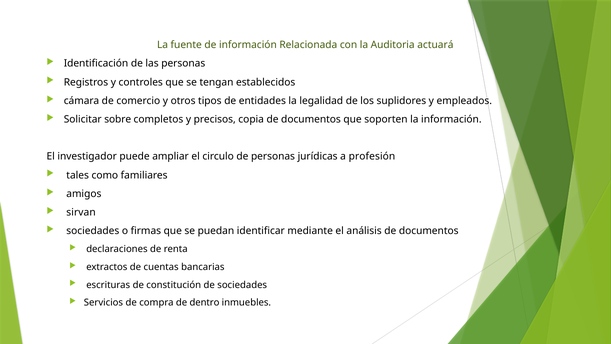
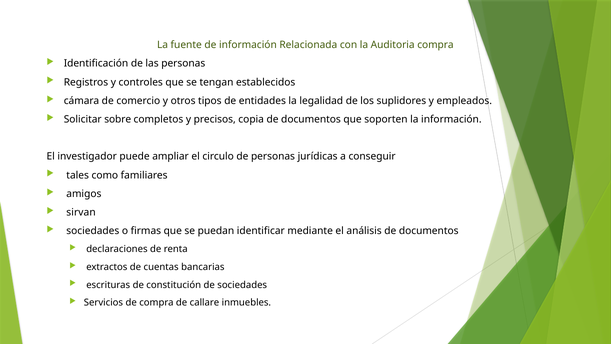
Auditoria actuará: actuará -> compra (435, 45)
profesión: profesión -> conseguir (372, 156)
dentro: dentro -> callare (204, 302)
